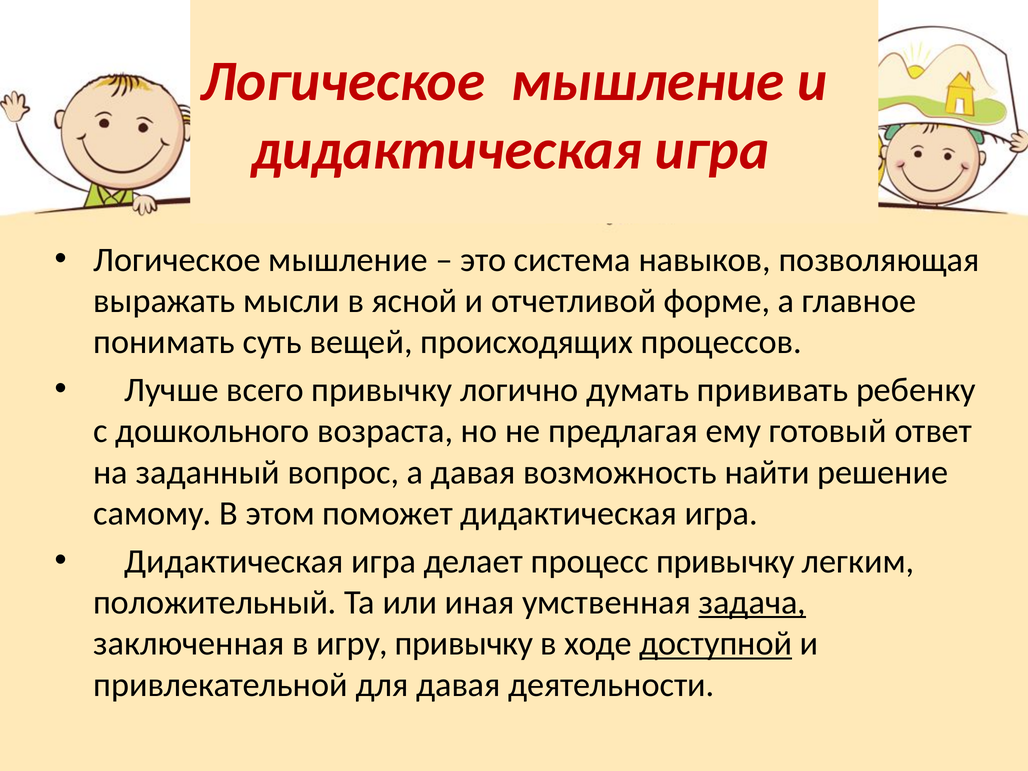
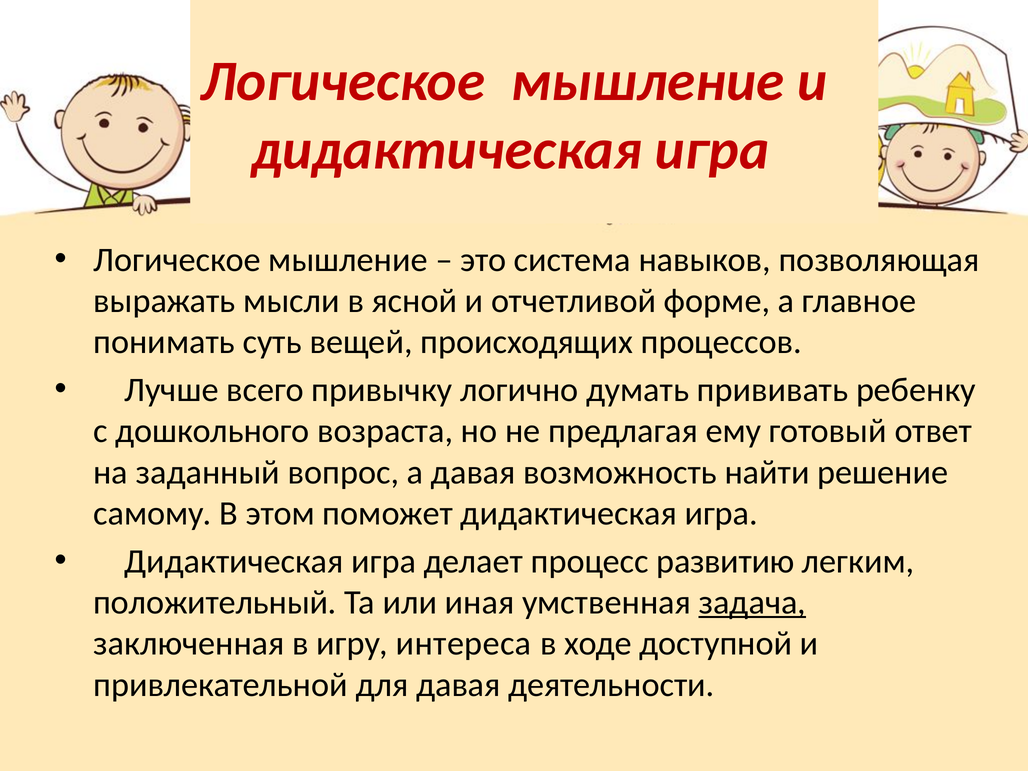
процесс привычку: привычку -> развитию (725, 561)
игру привычку: привычку -> интереса (464, 644)
доступной underline: present -> none (716, 644)
